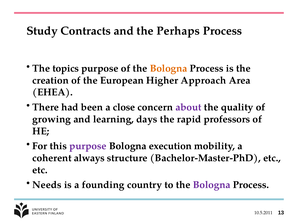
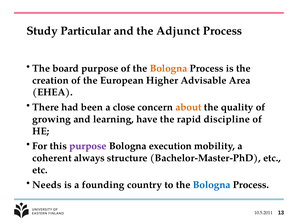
Contracts: Contracts -> Particular (86, 31)
Perhaps: Perhaps -> Adjunct (178, 31)
topics: topics -> board (66, 68)
Approach: Approach -> Advisable (204, 80)
about colour: purple -> orange (188, 107)
days: days -> have (147, 119)
professors: professors -> discipline (227, 119)
Bologna colour: purple -> blue (212, 184)
